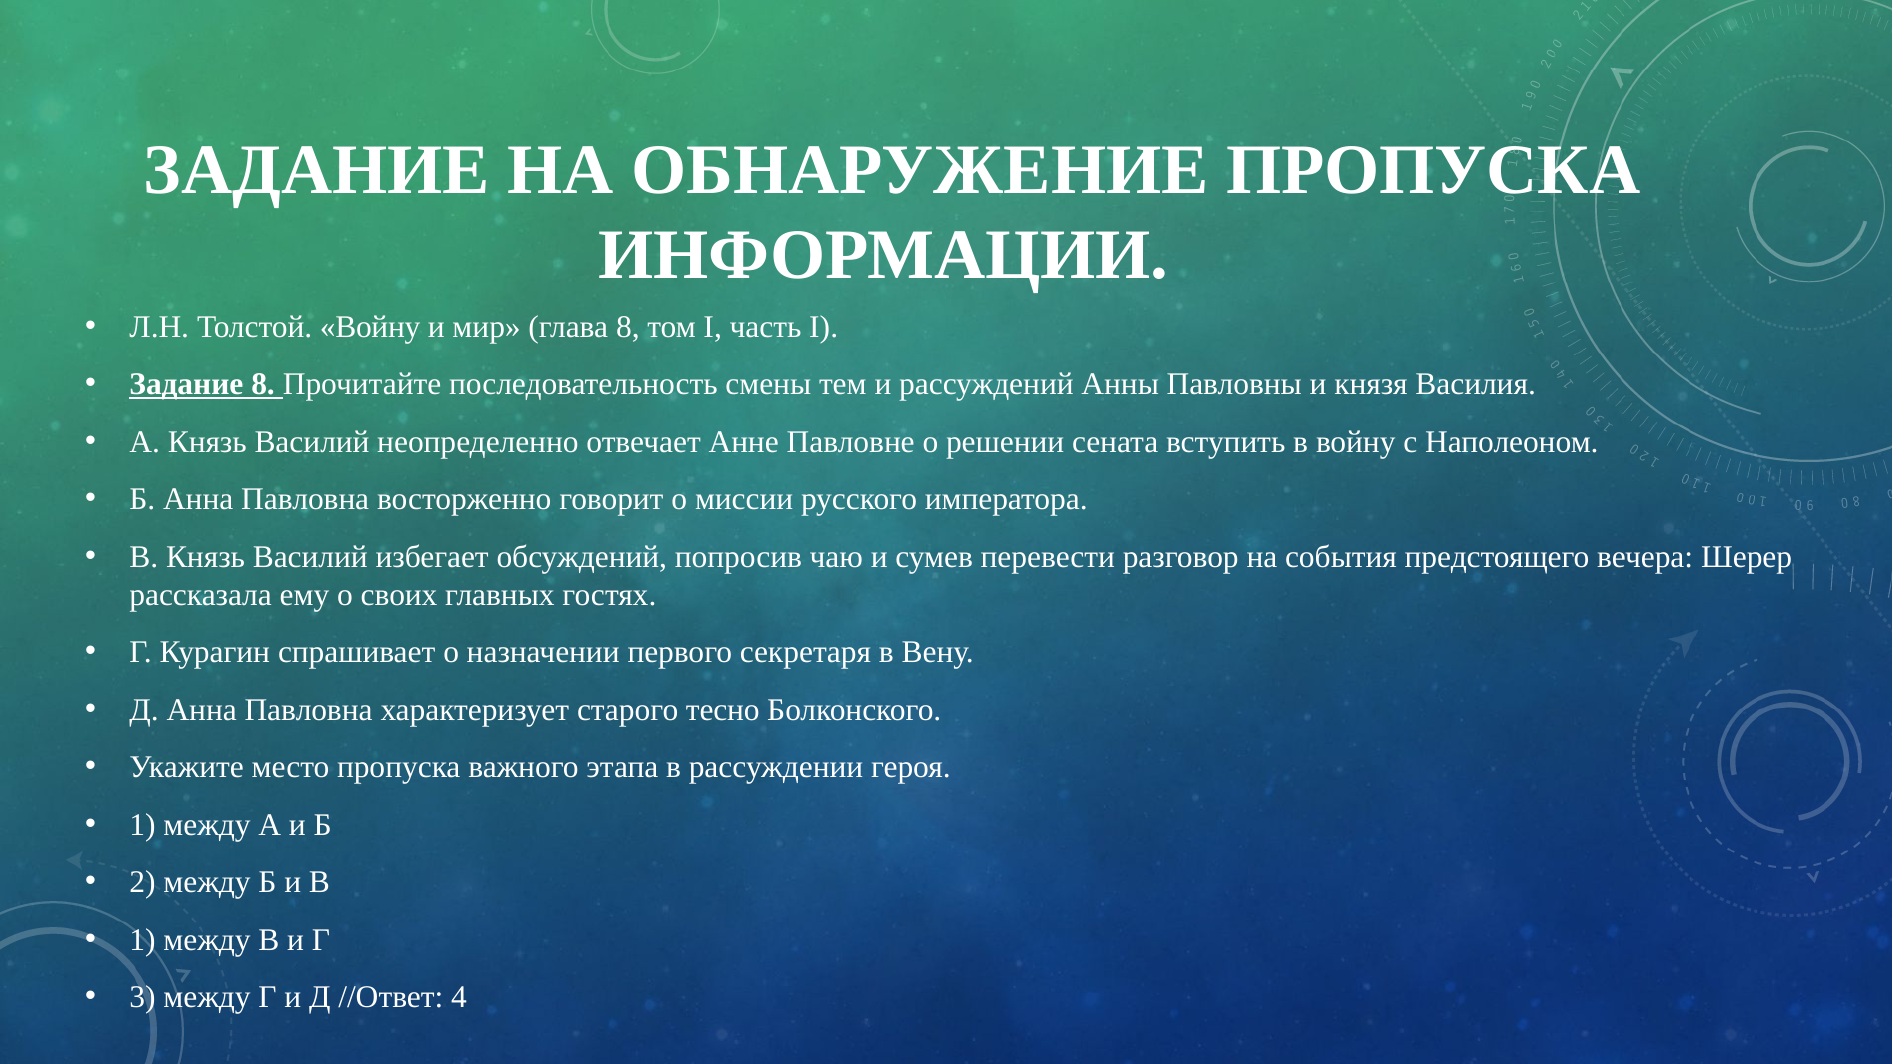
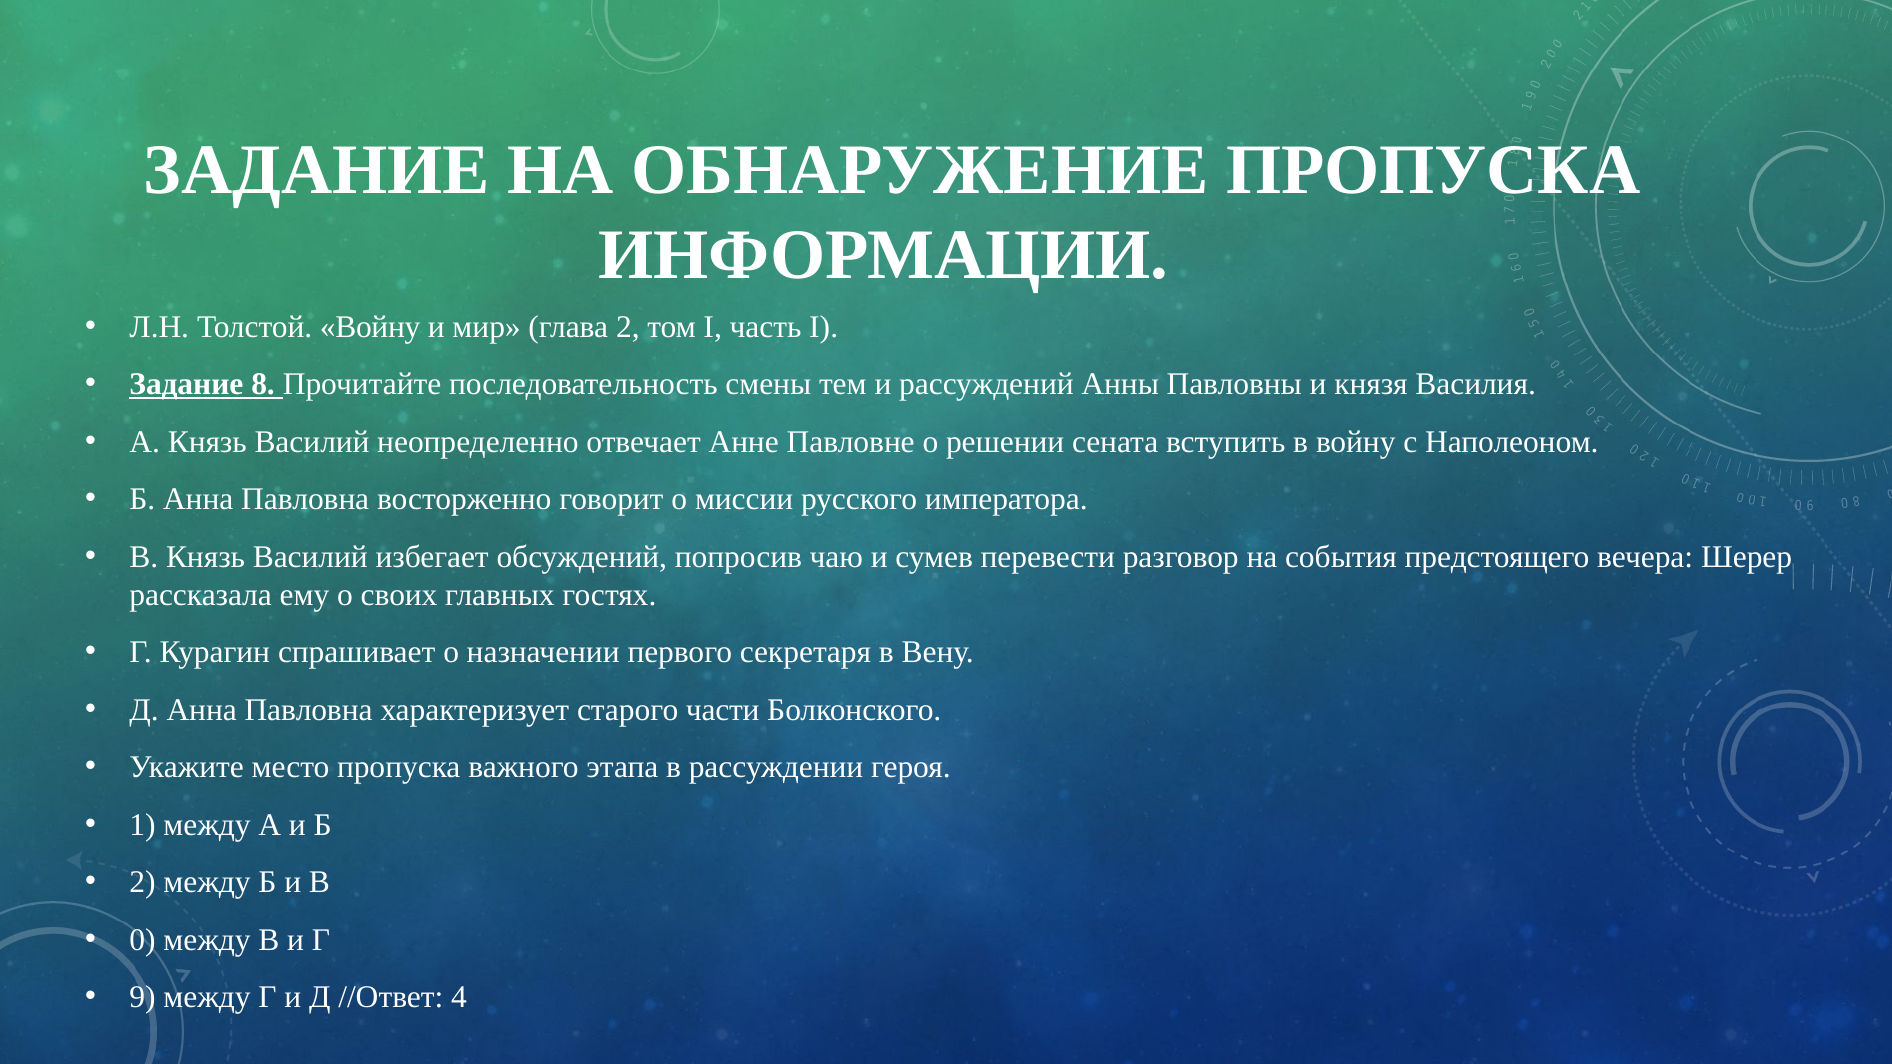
глава 8: 8 -> 2 (628, 327)
тесно: тесно -> части (723, 710)
1: 1 -> 0 (143, 940)
3: 3 -> 9 (143, 998)
